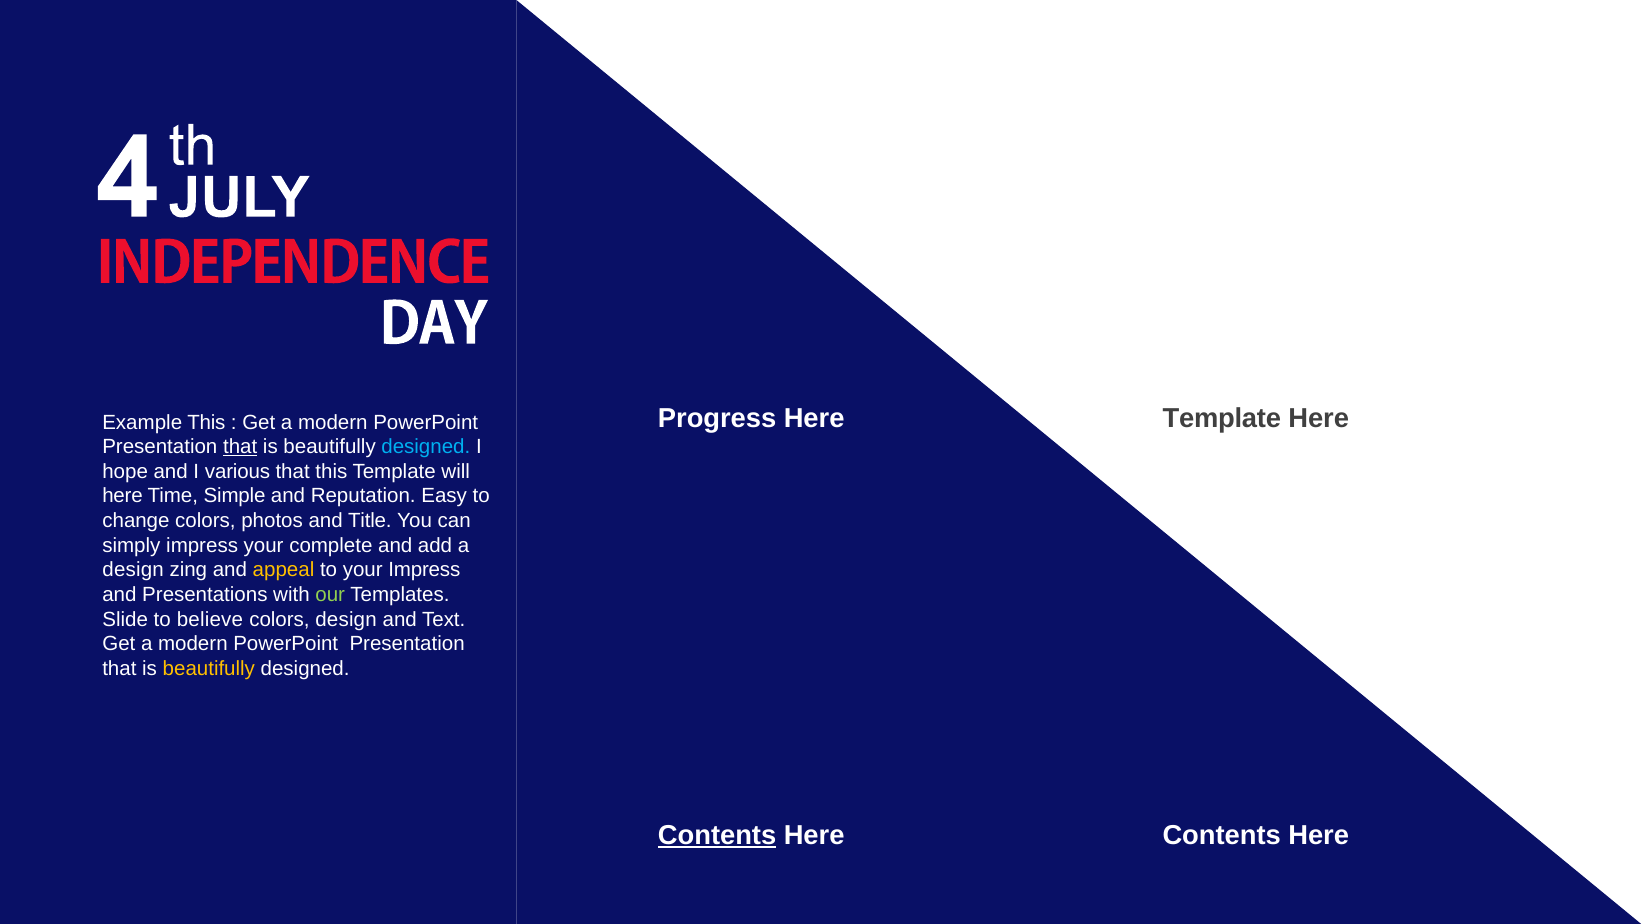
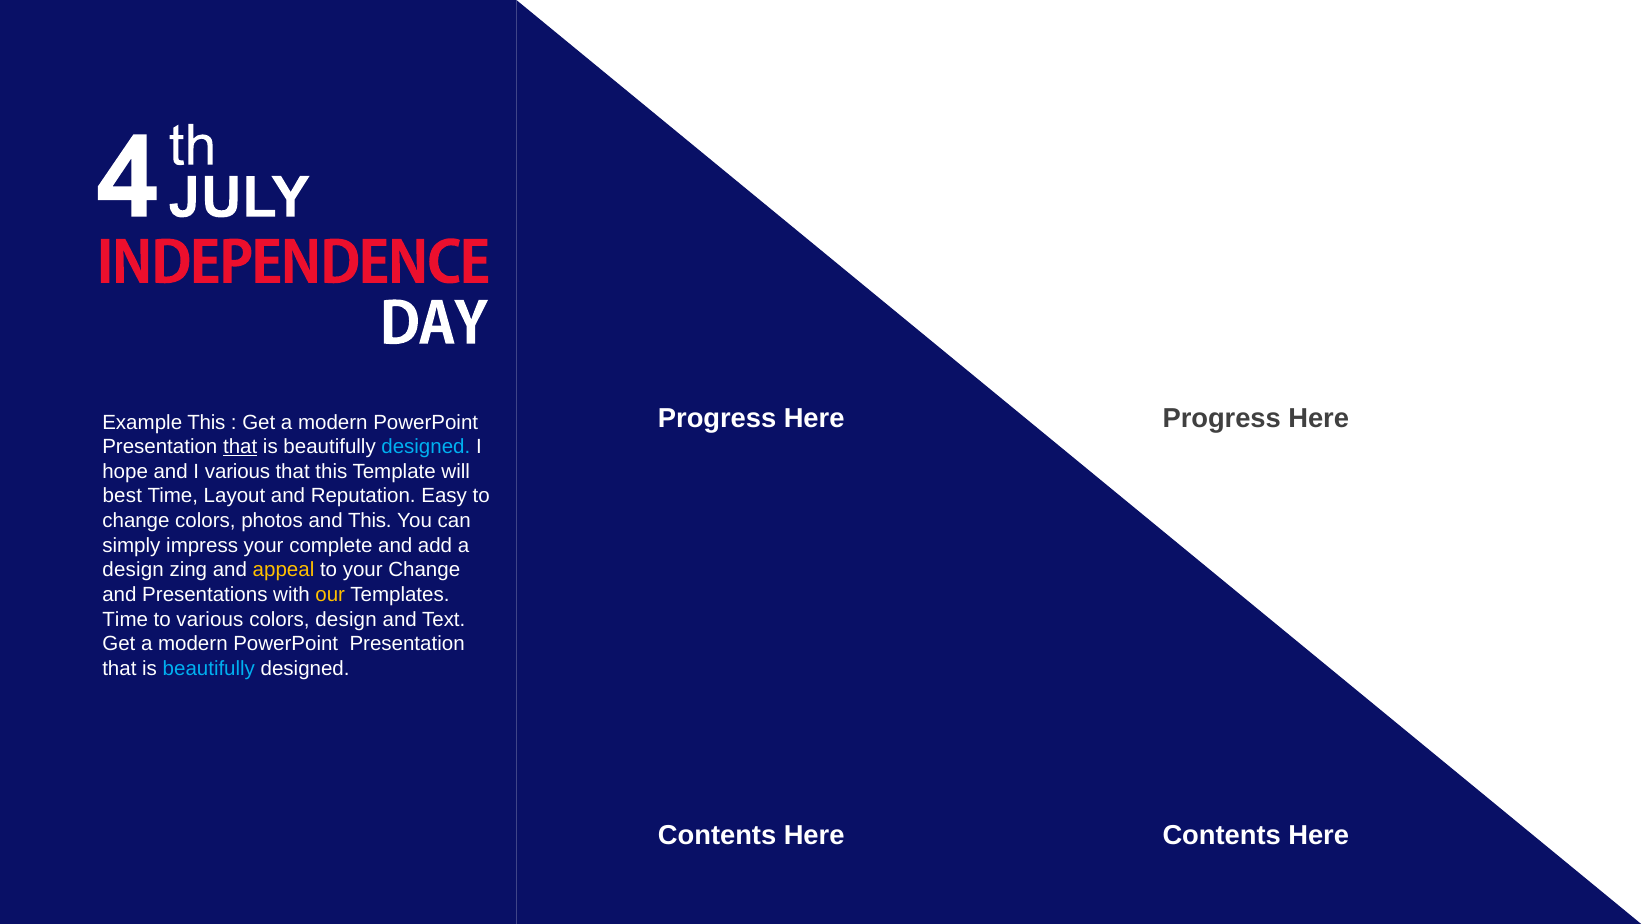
Here Template: Template -> Progress (1222, 419)
here: here -> best (122, 496)
Simple: Simple -> Layout (235, 496)
and Title: Title -> This (370, 521)
your Impress: Impress -> Change (424, 570)
our colour: light green -> yellow (330, 595)
Slide: Slide -> Time (125, 620)
to believe: believe -> various (210, 620)
beautifully colour: yellow -> light blue (209, 669)
Contents underline: present -> none (717, 835)
